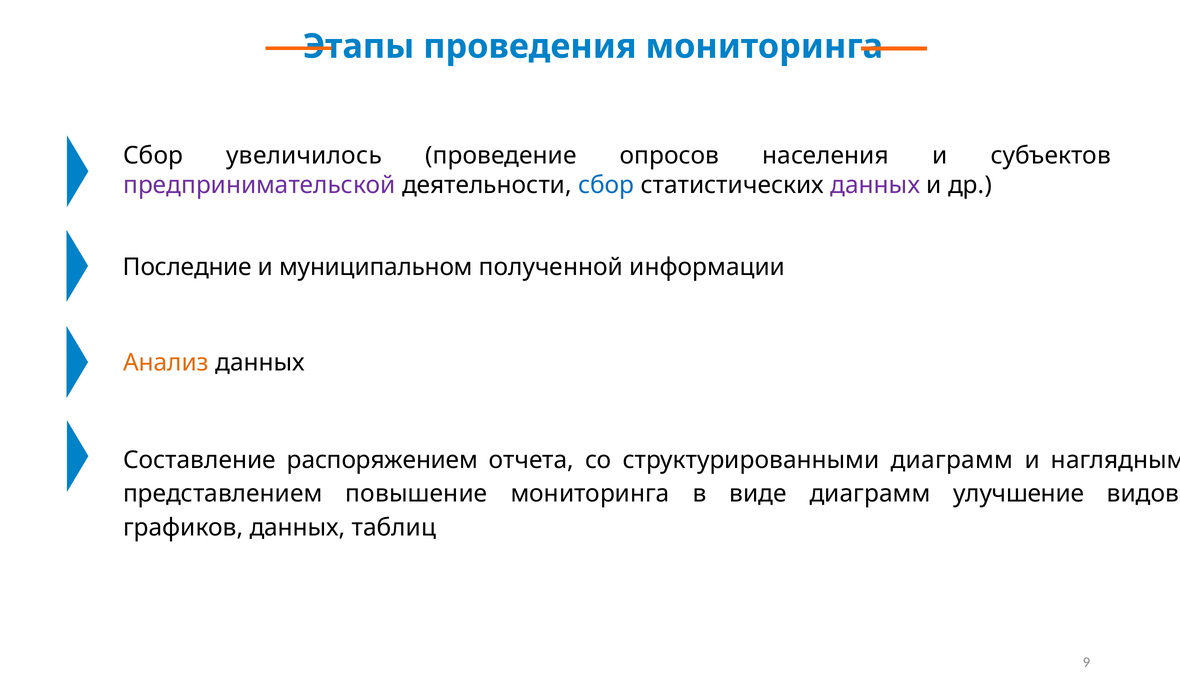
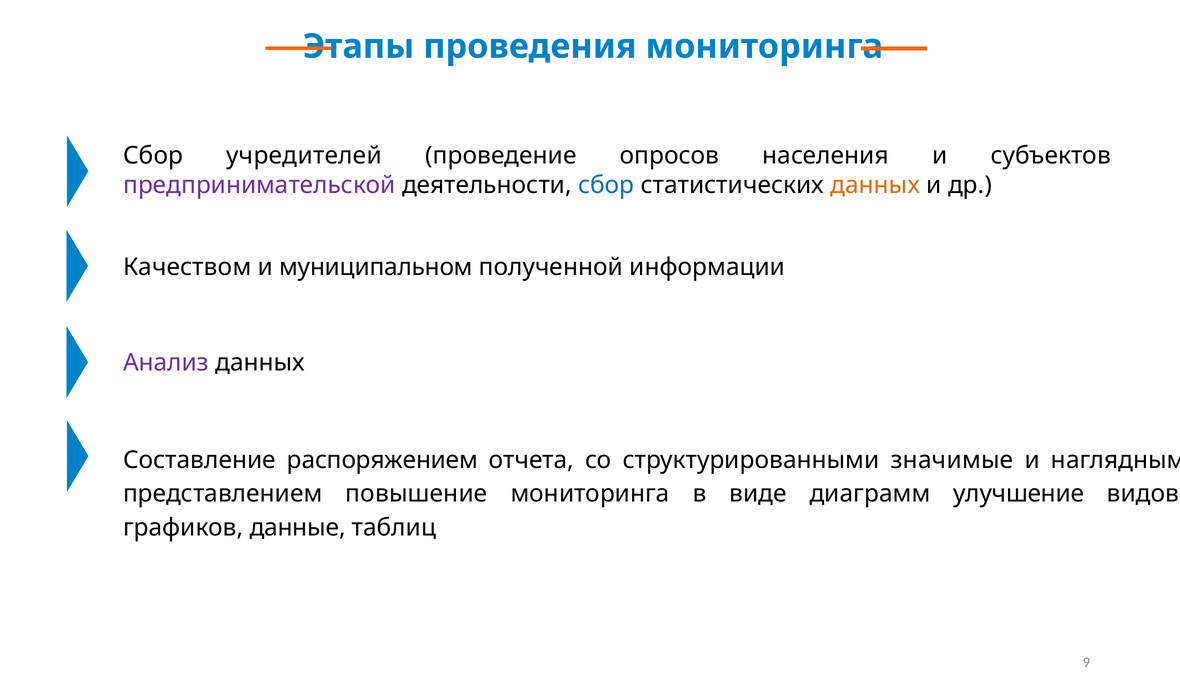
увеличилось: увеличилось -> учредителей (304, 156)
данных colour: purple -> orange (875, 185)
Последние: Последние -> Качеством (187, 267)
Анализ colour: orange -> purple (166, 363)
структурированными диаграмм: диаграмм -> значимые (952, 460)
графиков данных: данных -> данные (298, 528)
